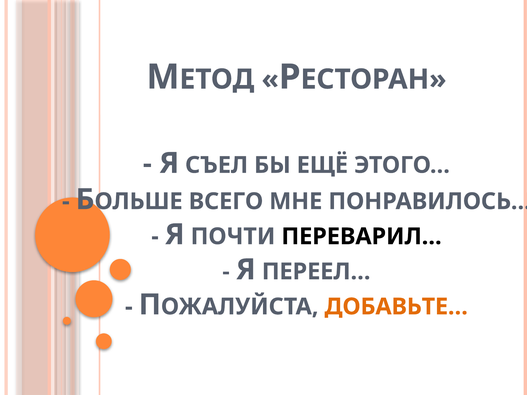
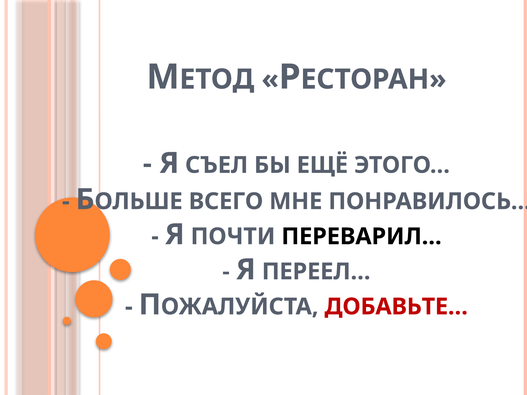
ДОБАВЬТЕ… colour: orange -> red (396, 307)
